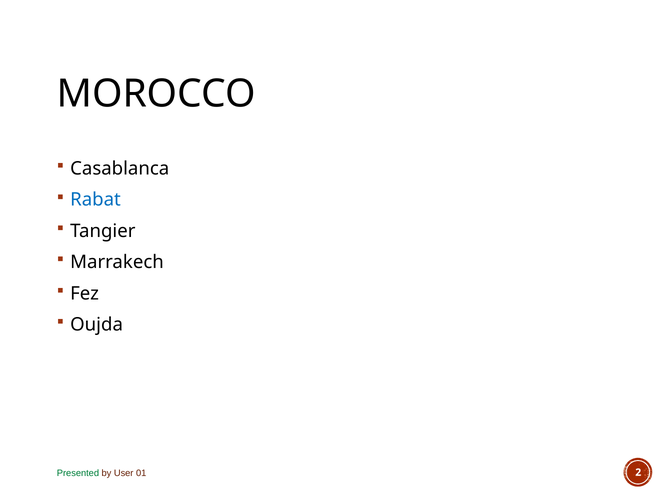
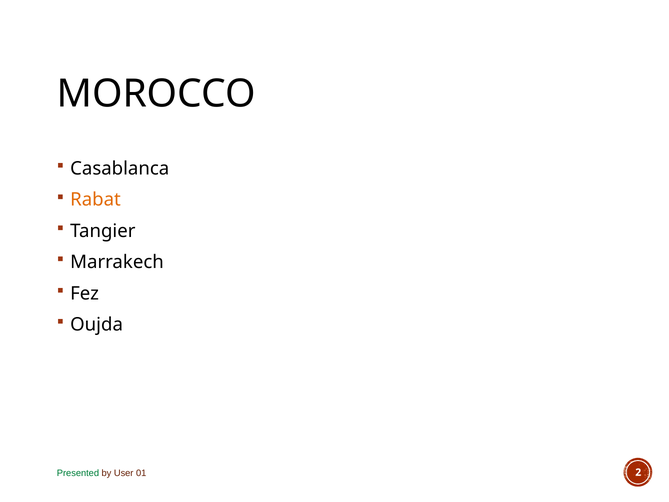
Rabat colour: blue -> orange (96, 200)
